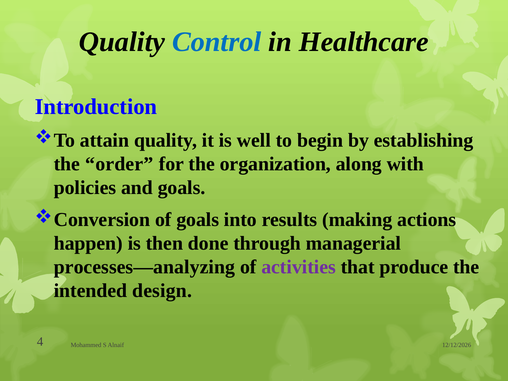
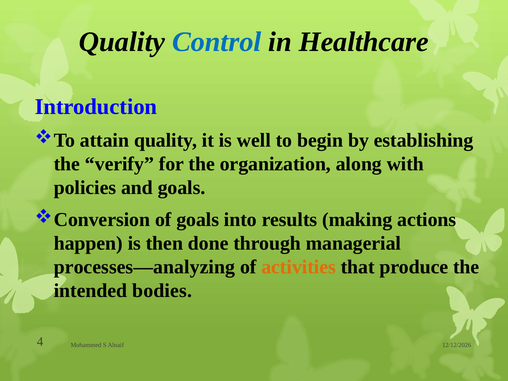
order: order -> verify (119, 164)
activities colour: purple -> orange (299, 267)
design: design -> bodies (162, 291)
